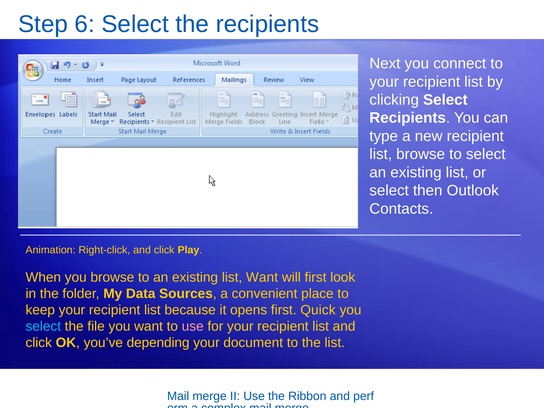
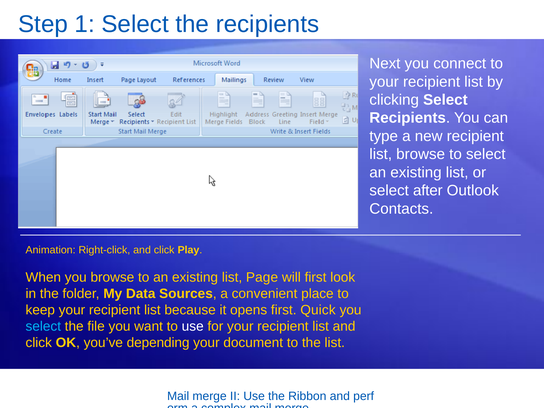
6: 6 -> 1 (85, 24)
then: then -> after (428, 191)
list Want: Want -> Page (262, 277)
use colour: pink -> white (193, 326)
